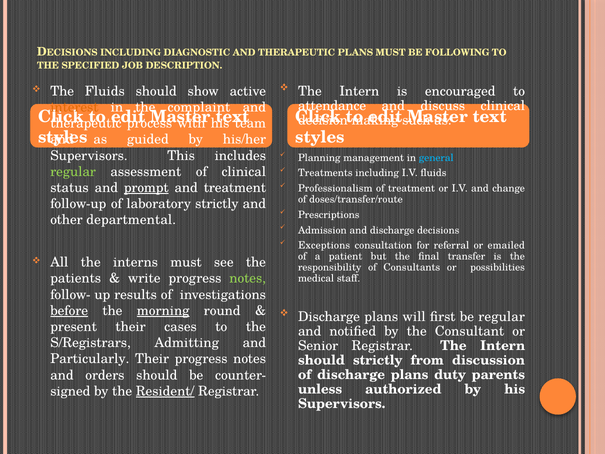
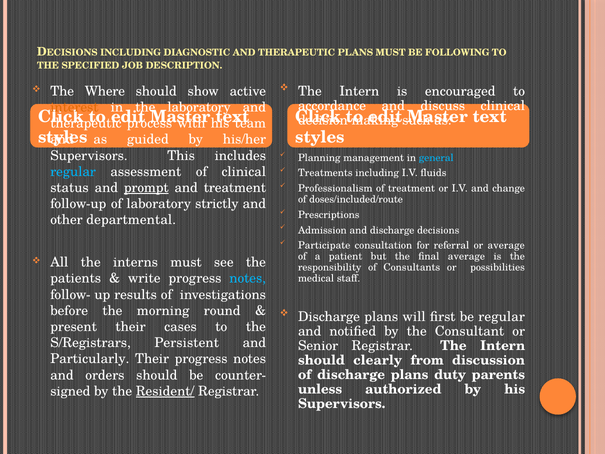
The Fluids: Fluids -> Where (105, 91)
attendance: attendance -> accordance (332, 106)
the complaint: complaint -> laboratory (199, 107)
regular colour: light green -> light blue (73, 172)
doses/transfer/route: doses/transfer/route -> doses/included/route (356, 199)
Exceptions: Exceptions -> Participate (324, 246)
or emailed: emailed -> average (506, 246)
final transfer: transfer -> average (466, 256)
notes colour: light green -> light blue (248, 278)
before underline: present -> none (69, 311)
morning underline: present -> none (163, 311)
Admitting: Admitting -> Persistent (187, 343)
should strictly: strictly -> clearly (378, 360)
